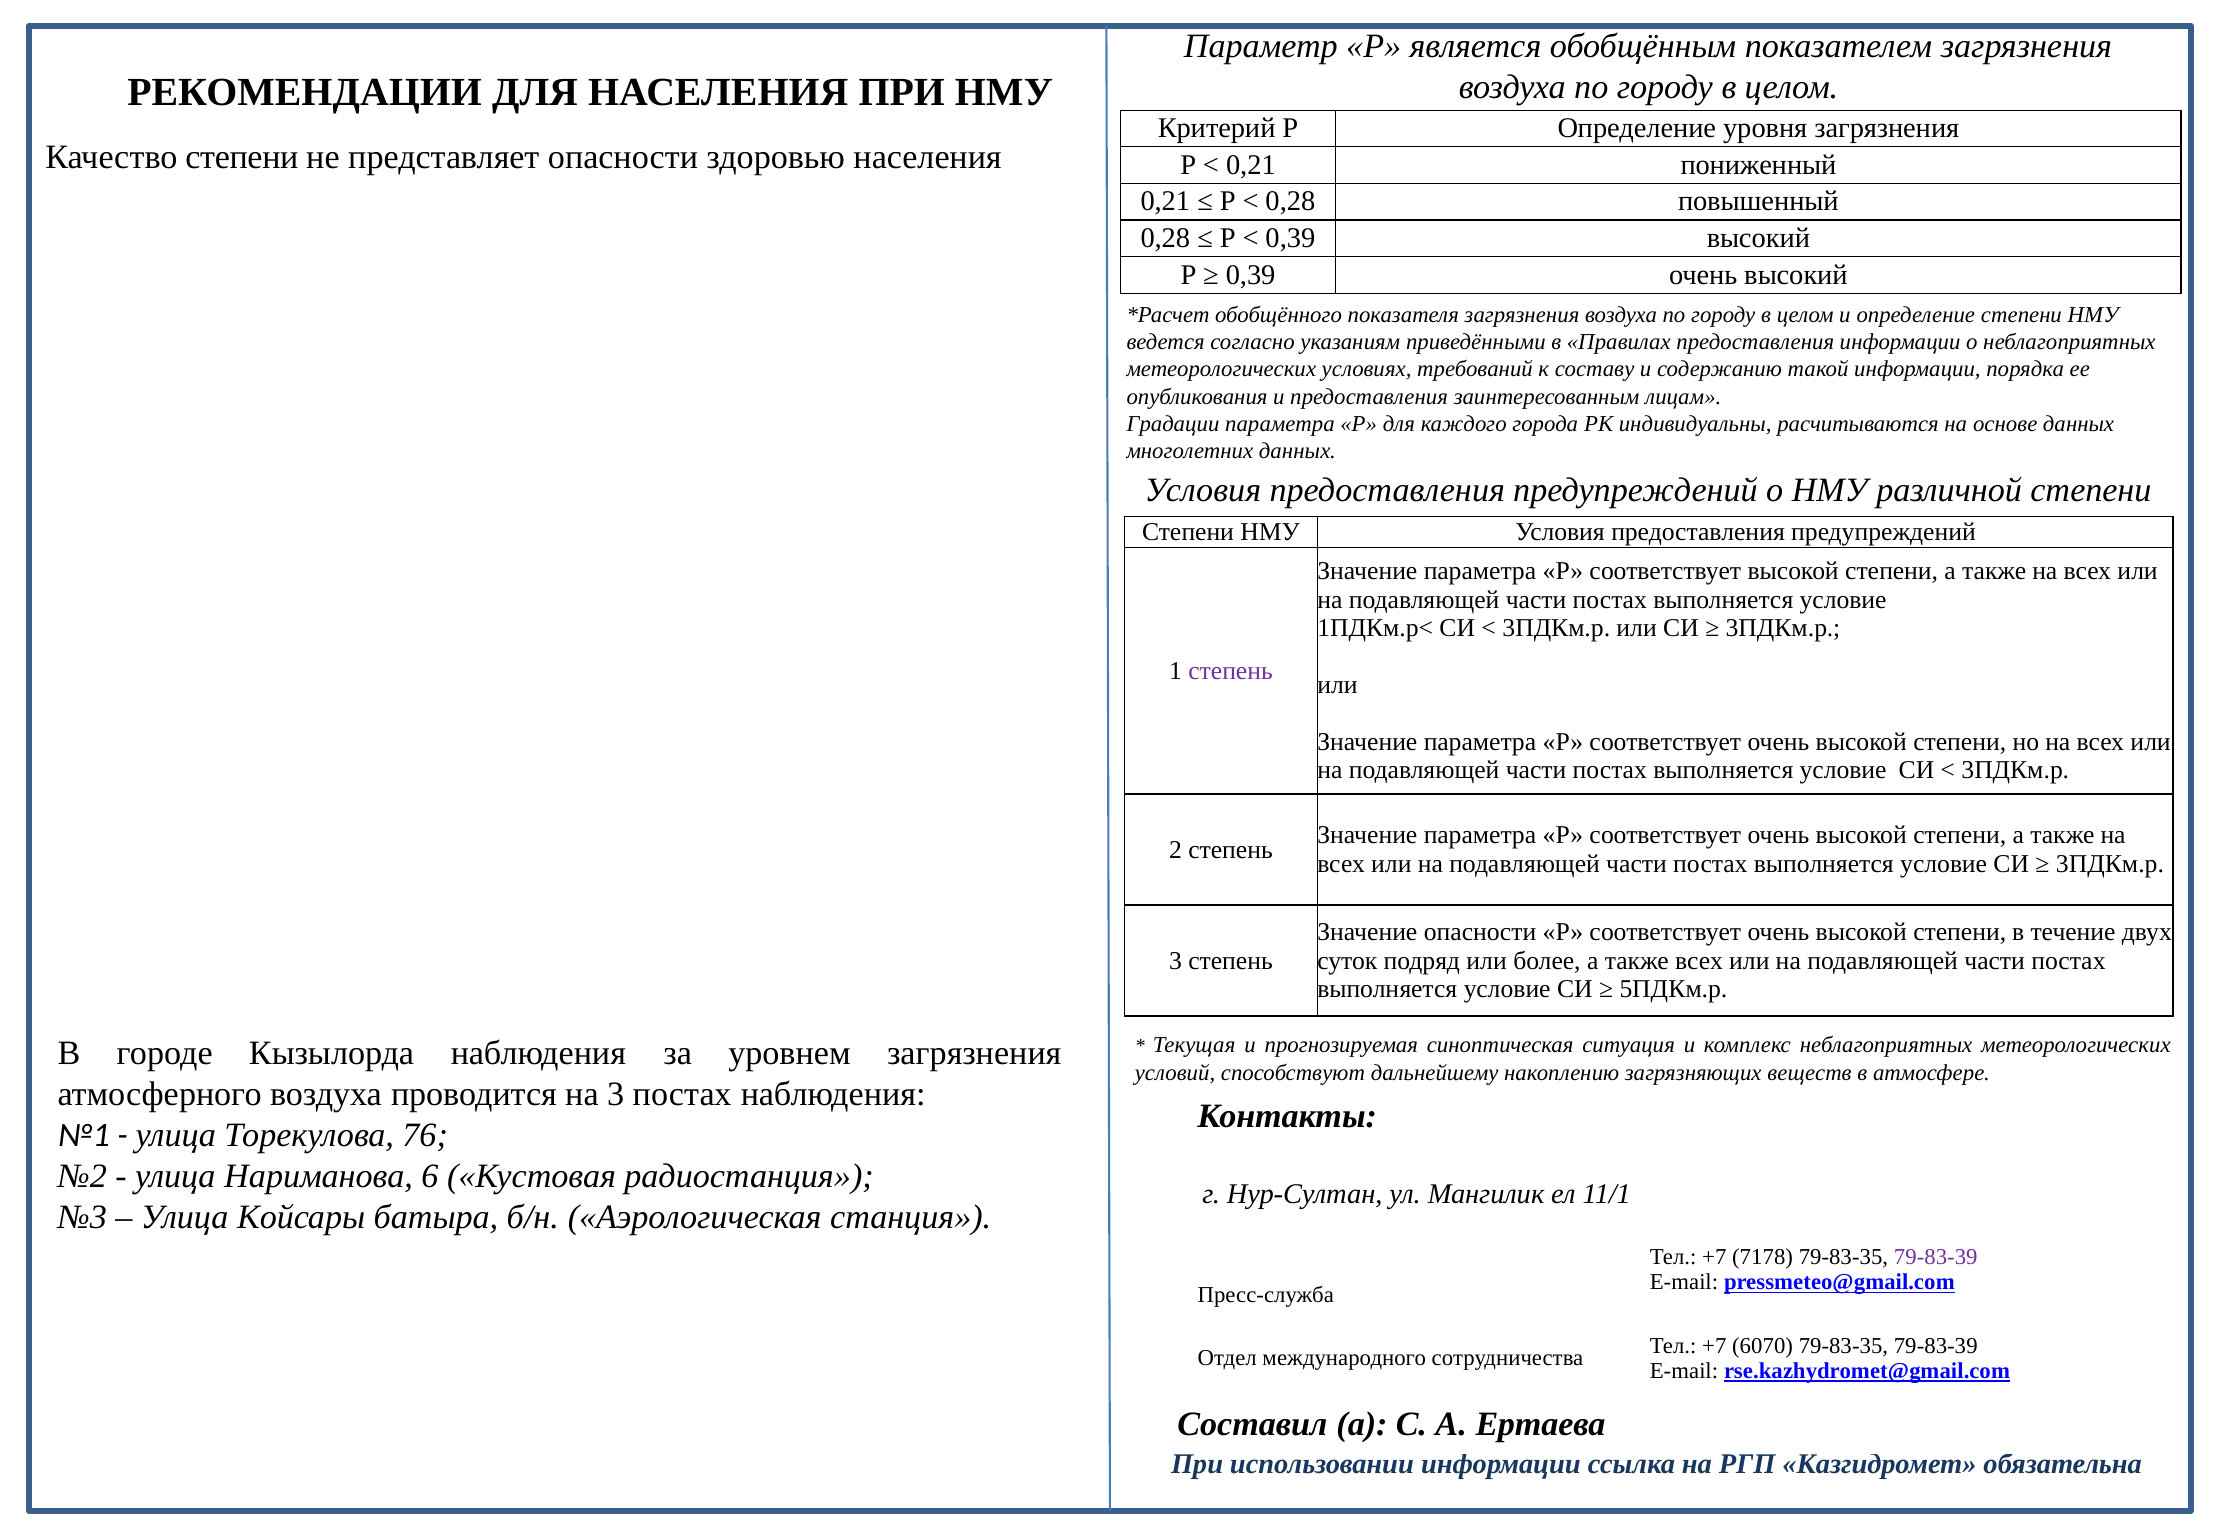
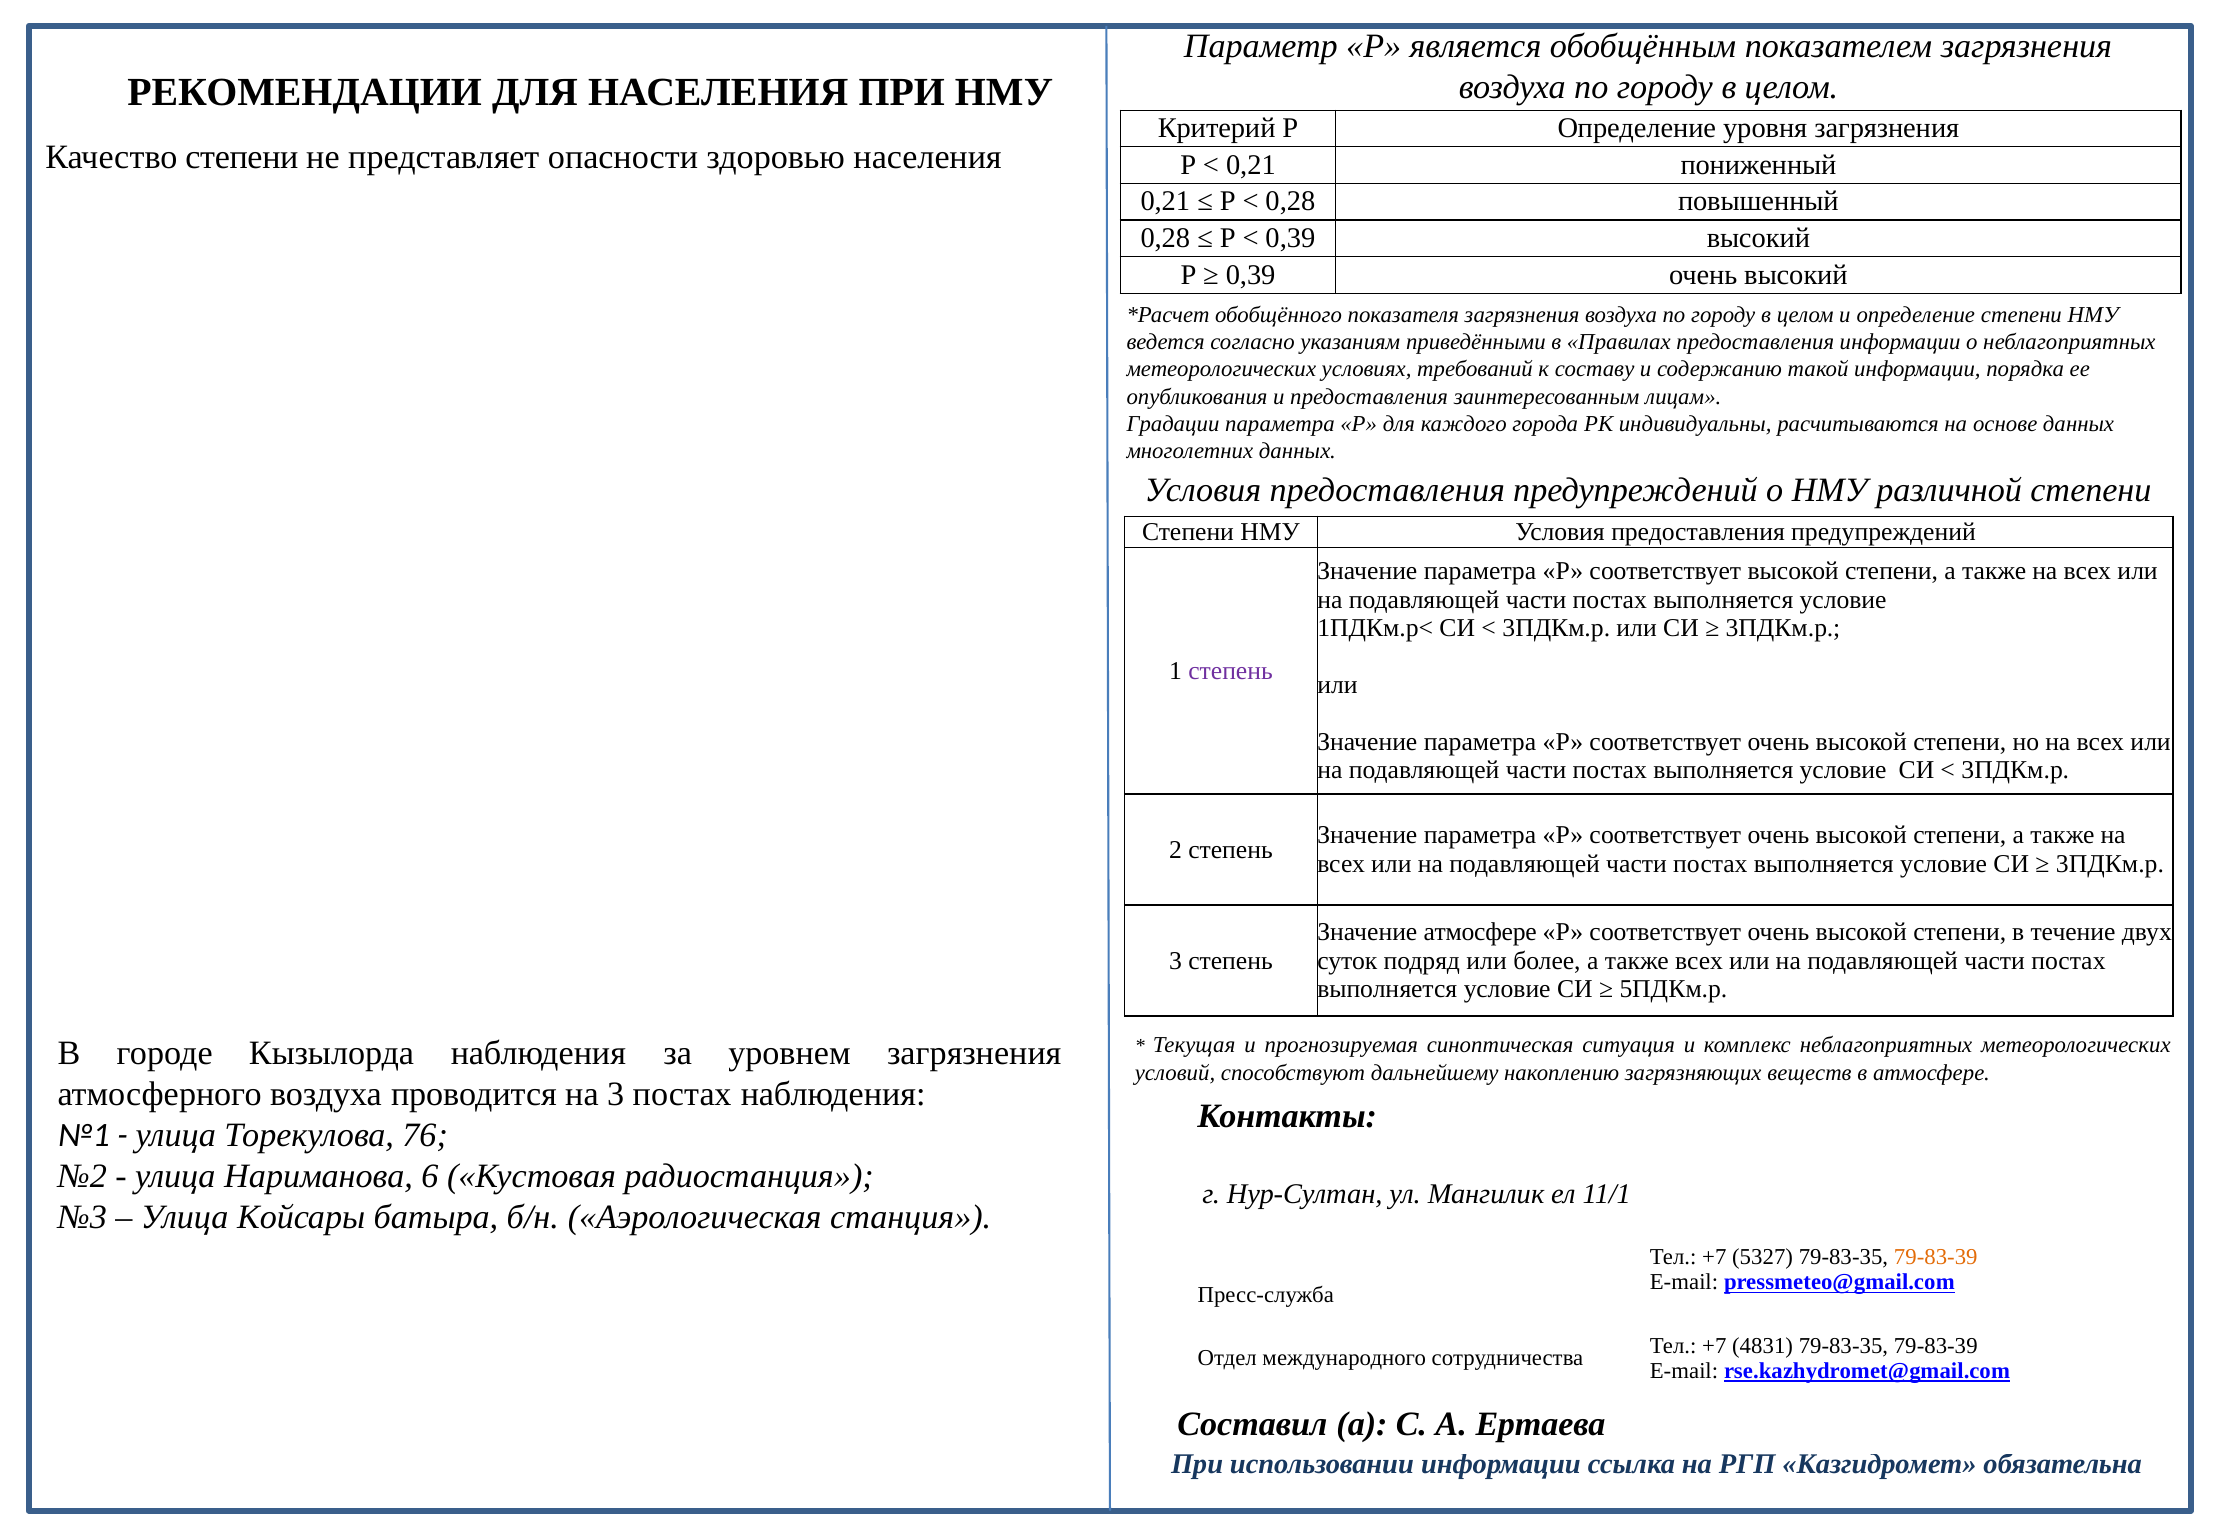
Значение опасности: опасности -> атмосфере (1480, 932)
7178: 7178 -> 5327 (1763, 1257)
79-83-39 colour: purple -> orange (1936, 1257)
6070: 6070 -> 4831 (1763, 1346)
